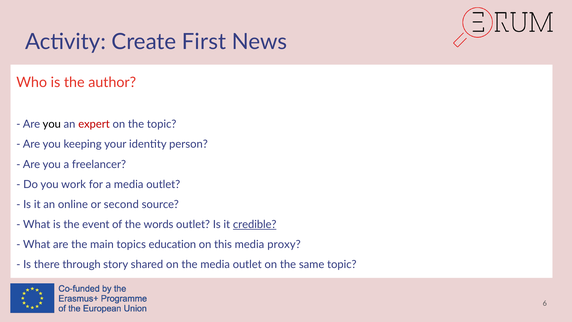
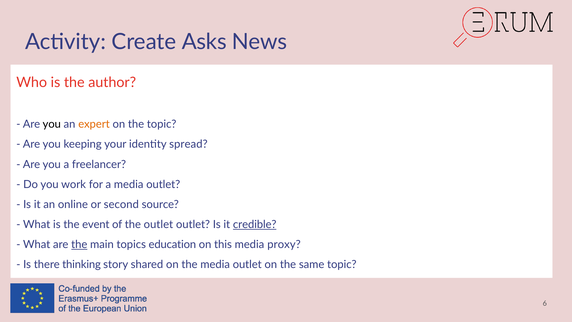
First: First -> Asks (204, 42)
expert colour: red -> orange (94, 124)
person: person -> spread (188, 144)
the words: words -> outlet (158, 224)
the underline: none -> present (79, 244)
through: through -> thinking (82, 264)
